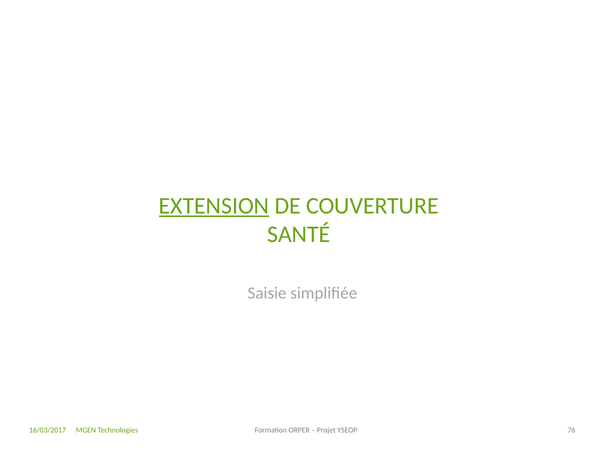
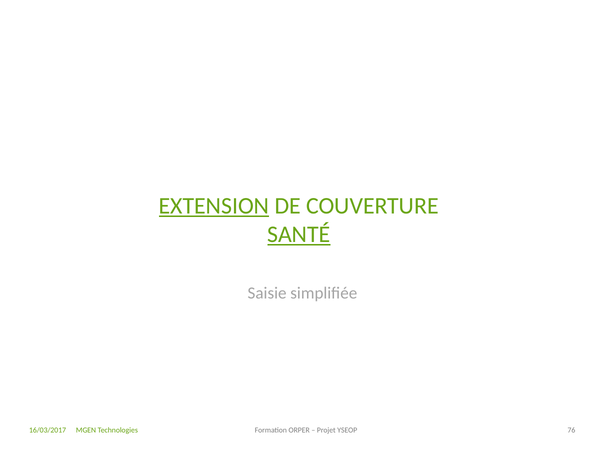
SANTÉ underline: none -> present (299, 235)
